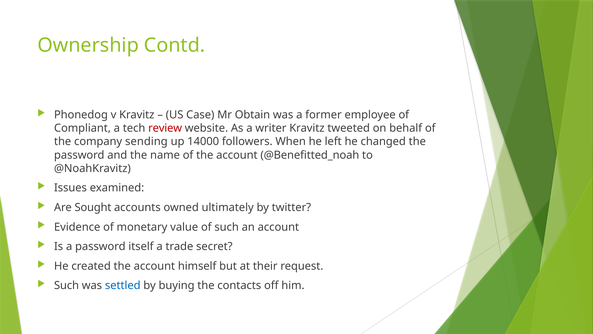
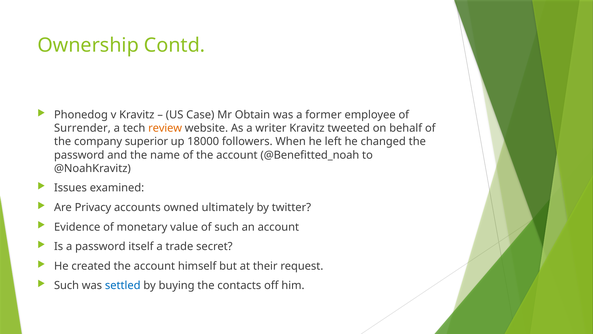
Compliant: Compliant -> Surrender (82, 128)
review colour: red -> orange (165, 128)
sending: sending -> superior (147, 141)
14000: 14000 -> 18000 (203, 141)
Sought: Sought -> Privacy (93, 207)
